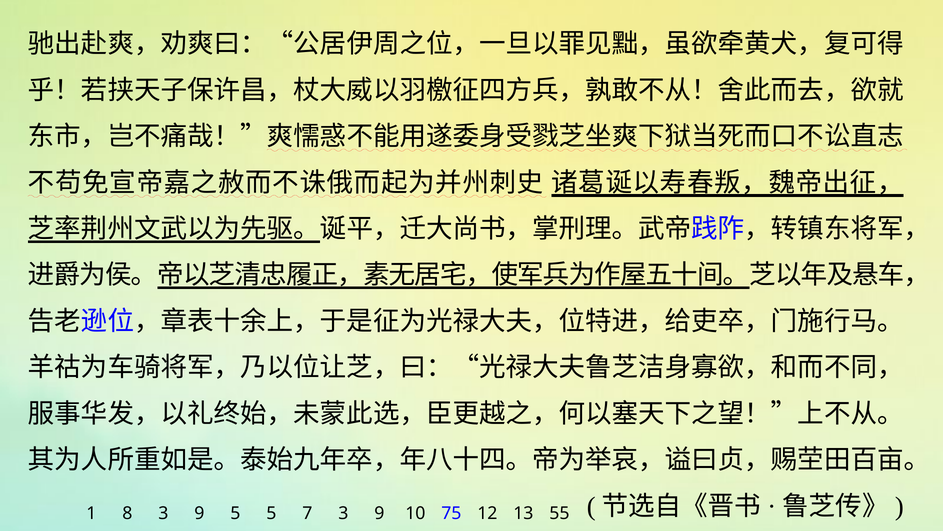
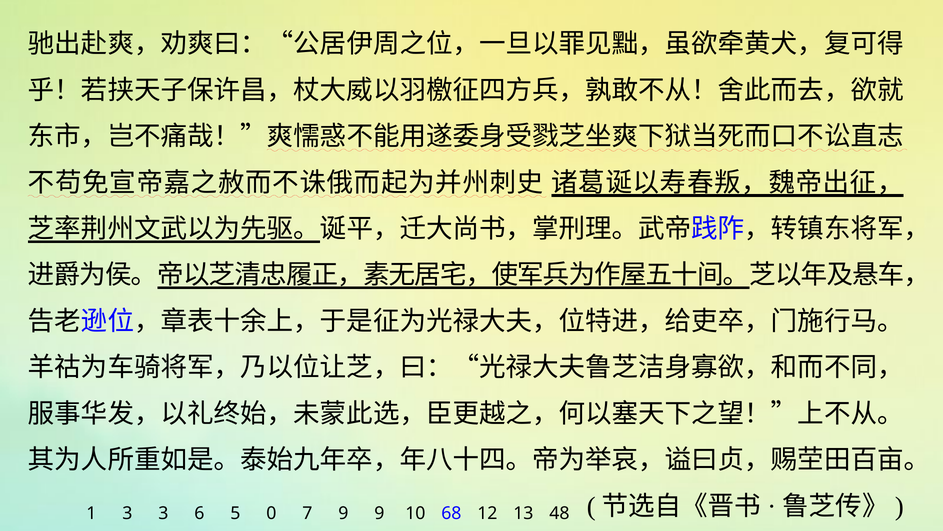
1 8: 8 -> 3 (127, 513)
9: 9 -> 6 (199, 513)
5 5: 5 -> 0 (271, 513)
7 3: 3 -> 9 (343, 513)
75: 75 -> 68 (451, 513)
55: 55 -> 48 (559, 513)
